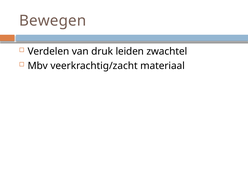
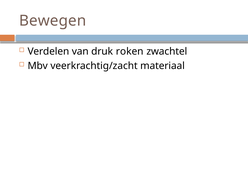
leiden: leiden -> roken (130, 51)
